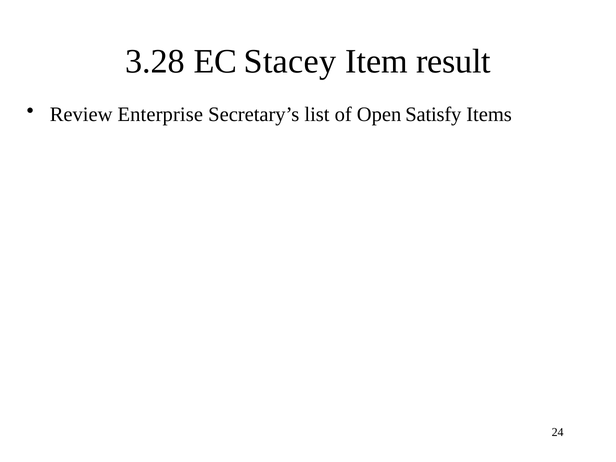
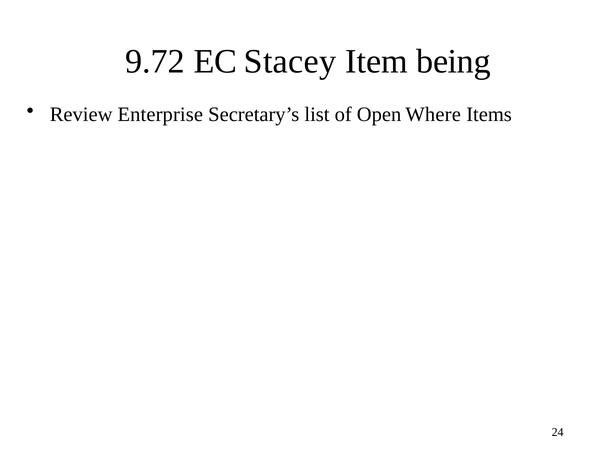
3.28: 3.28 -> 9.72 (155, 61)
result: result -> being (454, 61)
Satisfy: Satisfy -> Where (433, 114)
